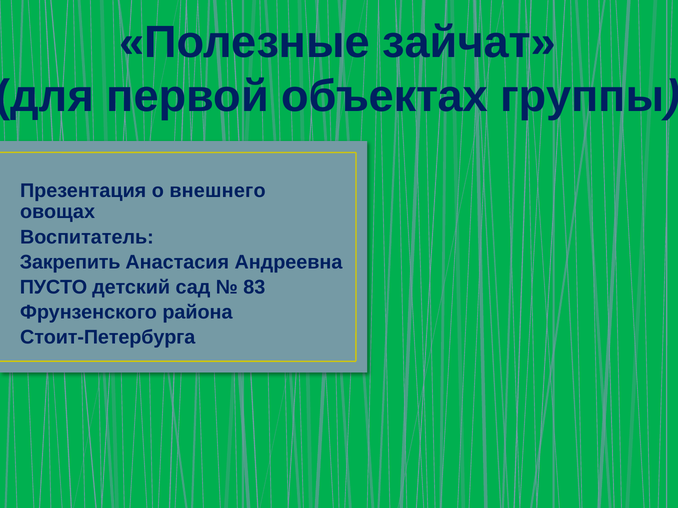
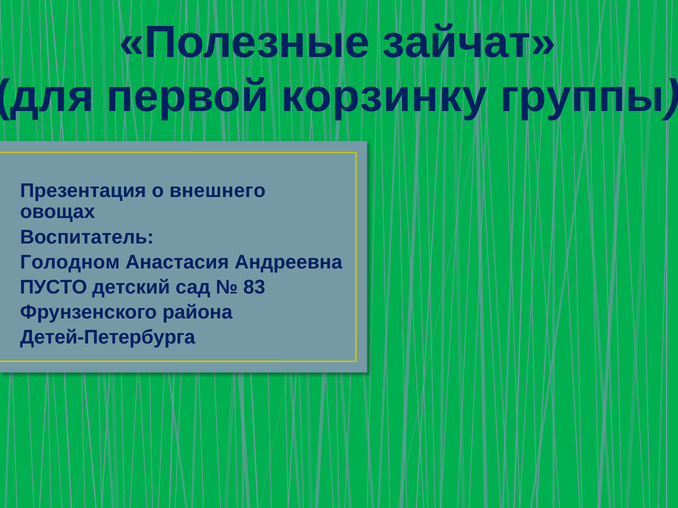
объектах: объектах -> корзинку (384, 97)
Закрепить: Закрепить -> Голодном (70, 262)
Стоит-Петербурга: Стоит-Петербурга -> Детей-Петербурга (108, 337)
